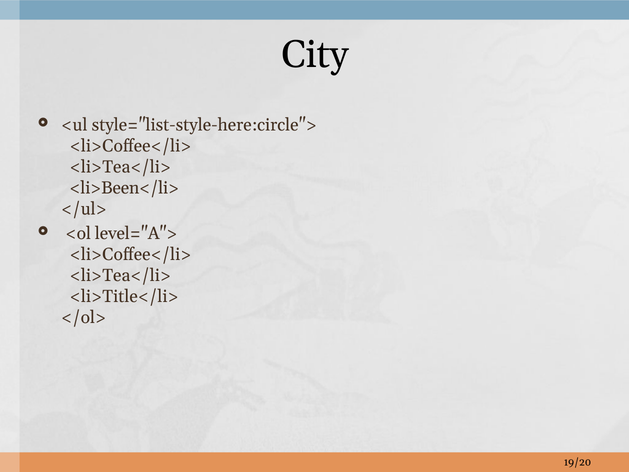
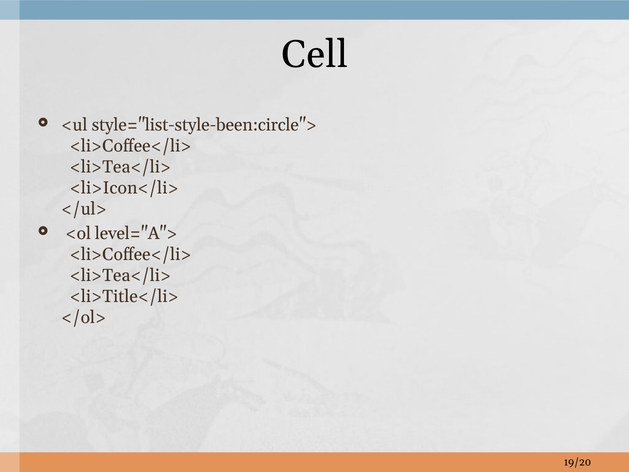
City: City -> Cell (315, 55)
style="list-style-here:circle">: style="list-style-here:circle"> -> style="list-style-been:circle"> (204, 125)
<li>Been</li>: <li>Been</li> -> <li>Icon</li> (124, 188)
